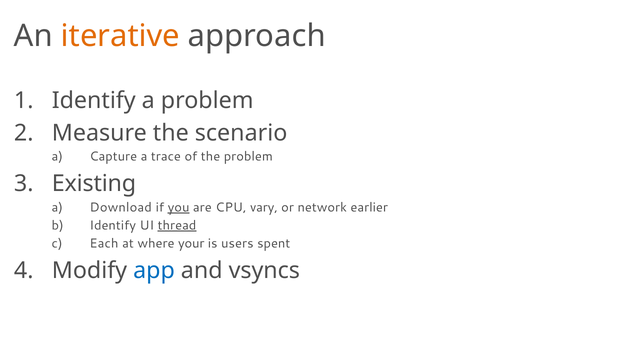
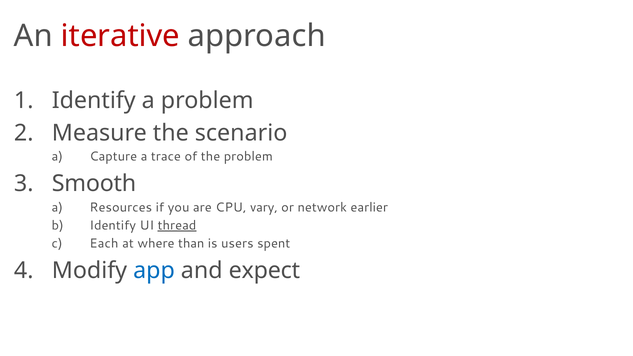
iterative colour: orange -> red (120, 36)
Existing: Existing -> Smooth (94, 184)
Download: Download -> Resources (121, 207)
you underline: present -> none (179, 207)
your: your -> than (191, 244)
vsyncs: vsyncs -> expect (264, 271)
